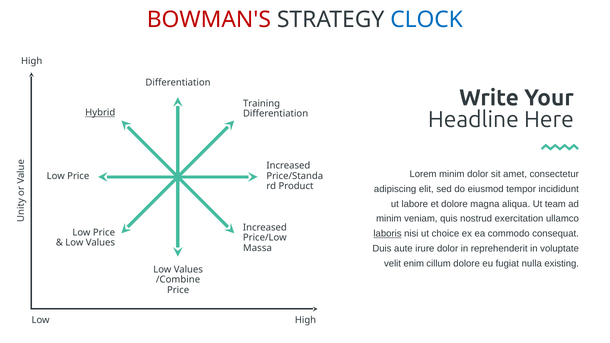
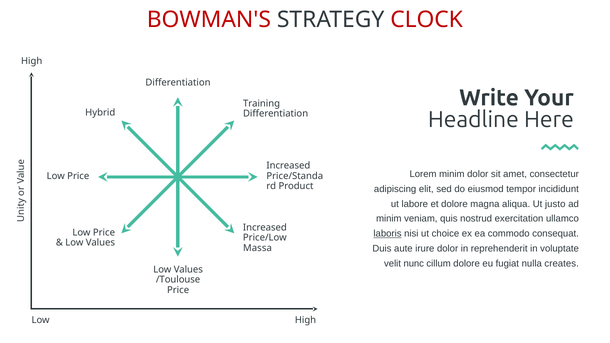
CLOCK colour: blue -> red (427, 20)
Hybrid underline: present -> none (100, 113)
team: team -> justo (555, 204)
enim: enim -> nunc (414, 263)
existing: existing -> creates (562, 263)
/Combine: /Combine -> /Toulouse (178, 280)
